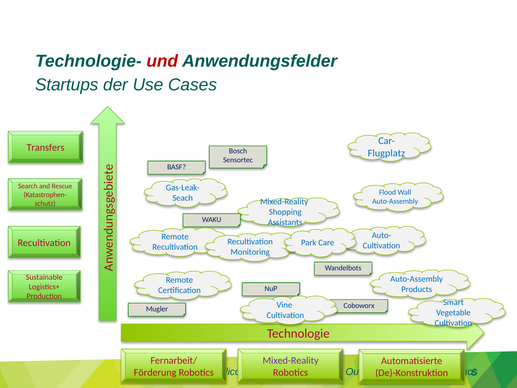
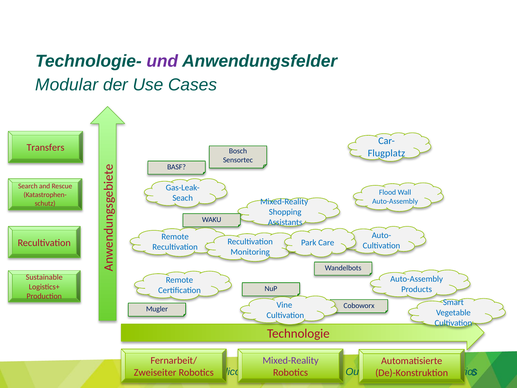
und colour: red -> purple (162, 61)
Startups: Startups -> Modular (67, 85)
Förderung: Förderung -> Zweiseiter (155, 372)
